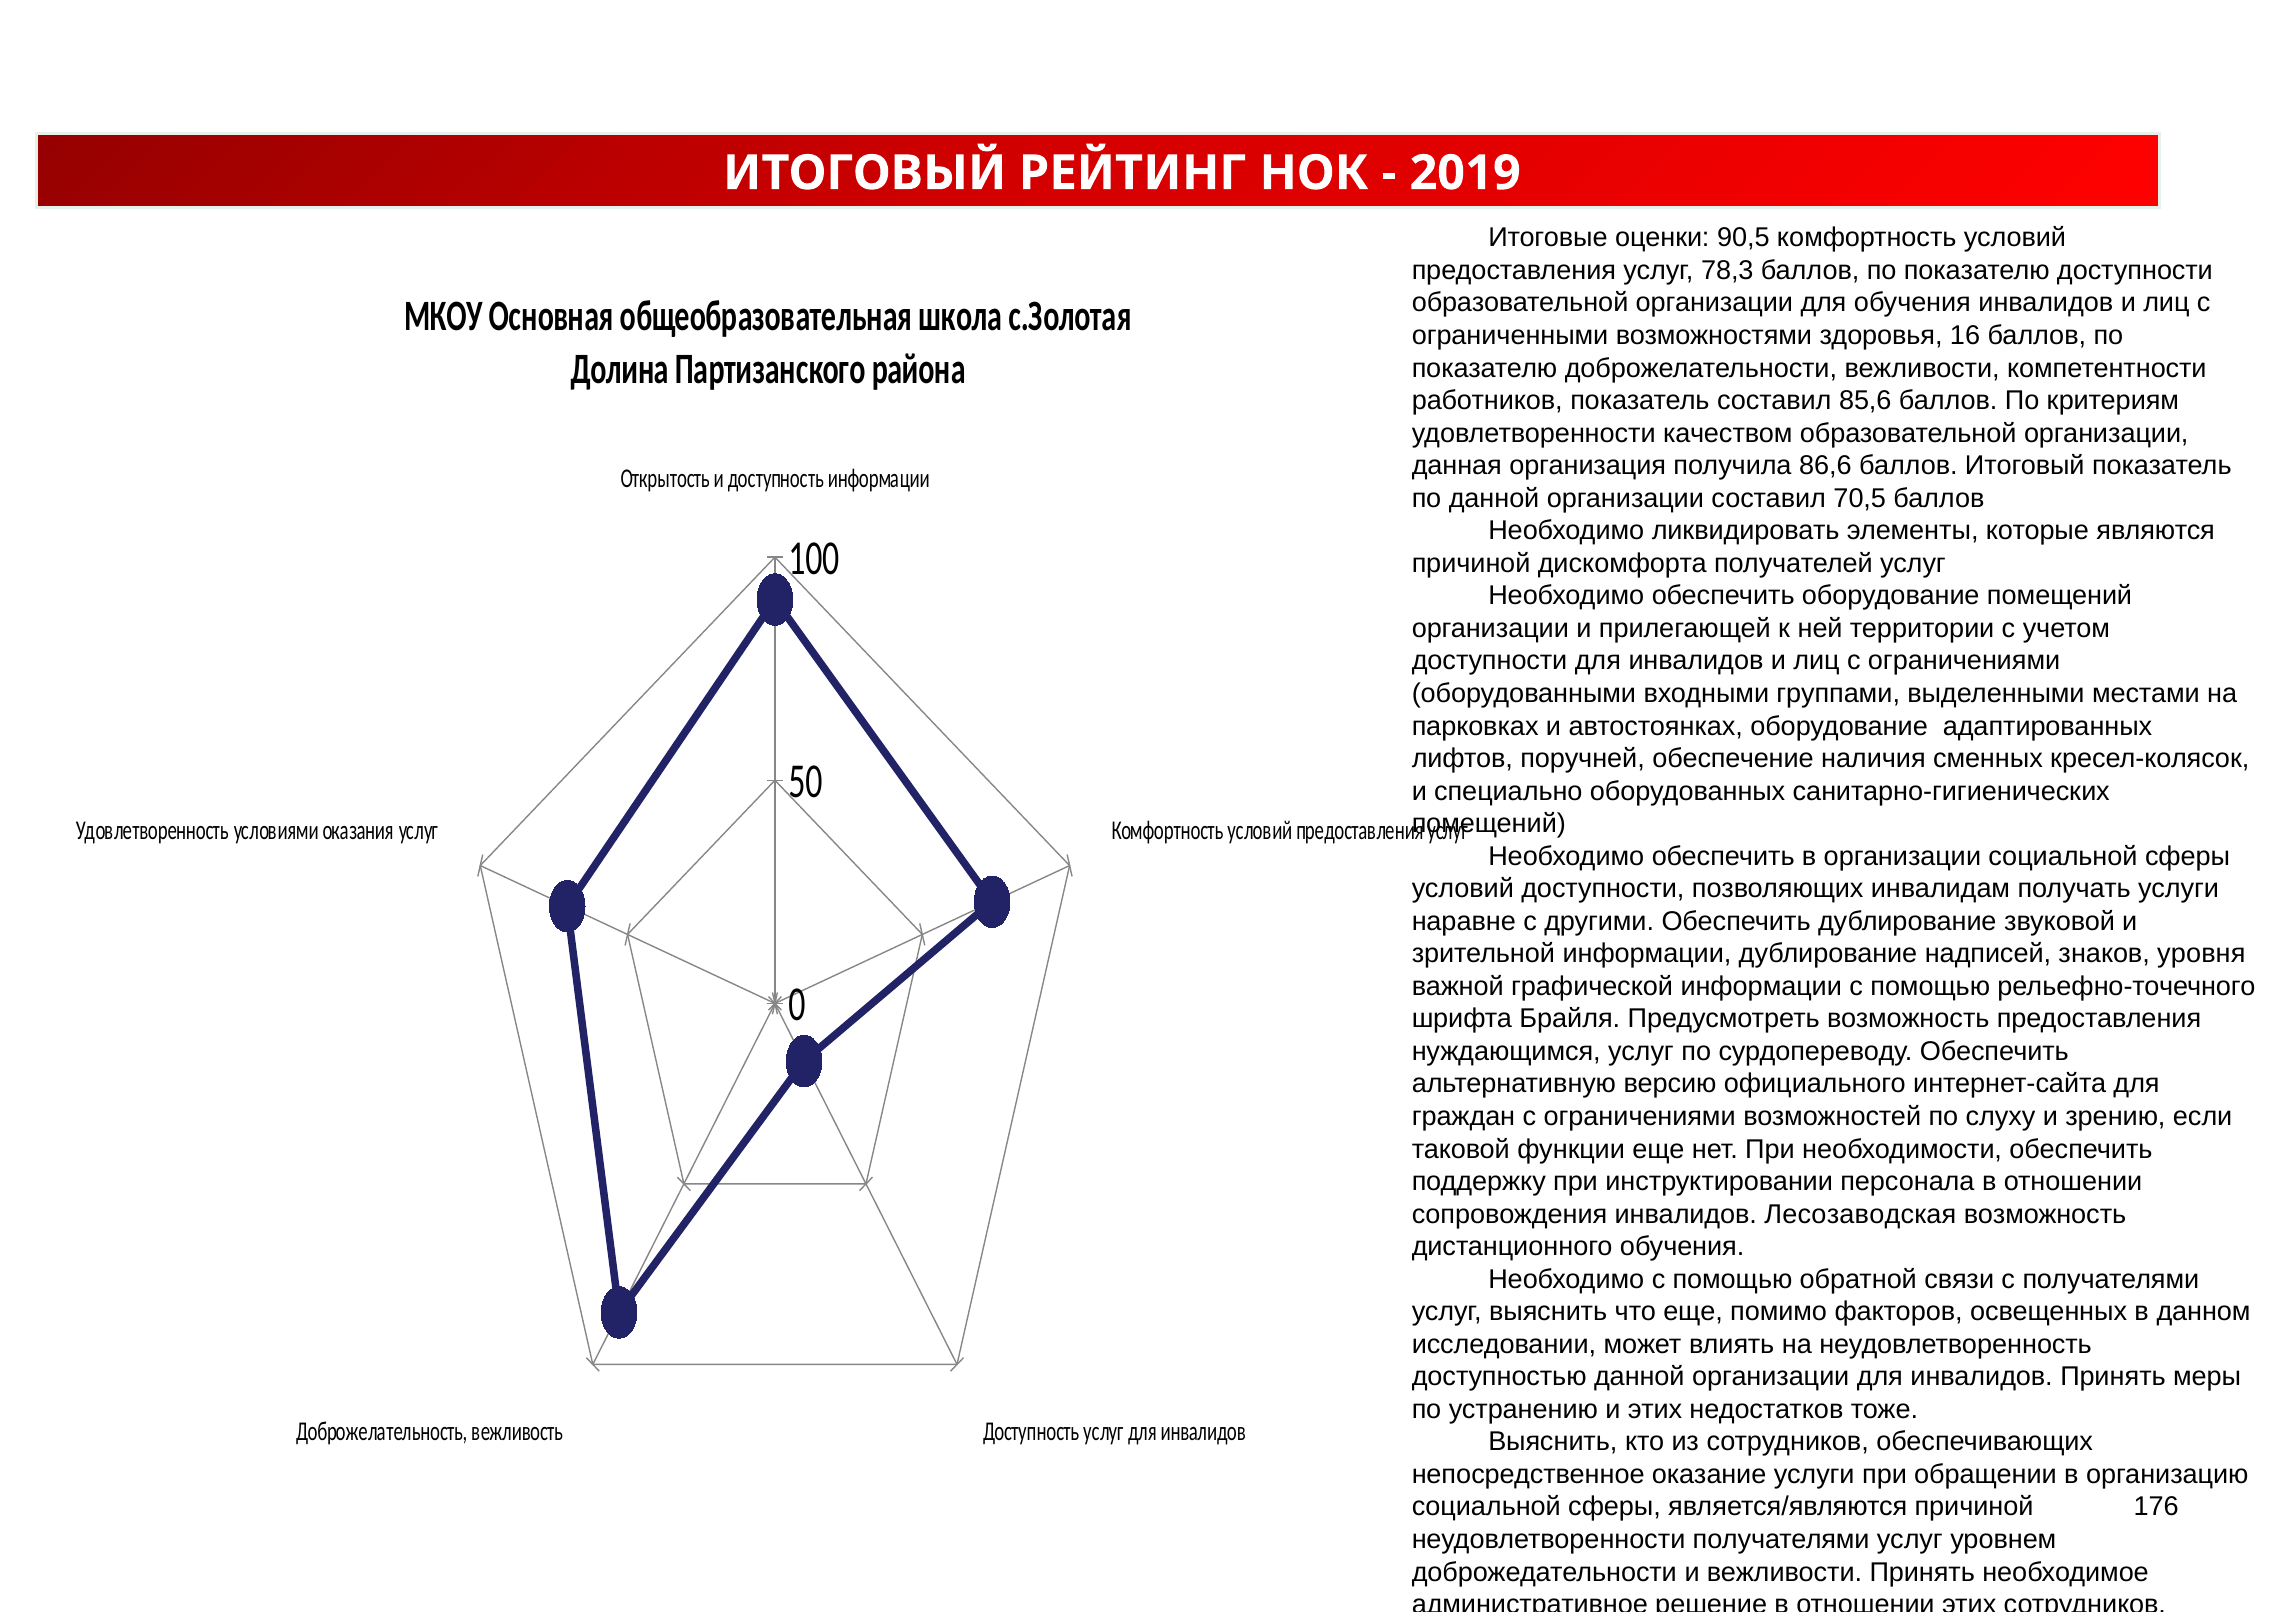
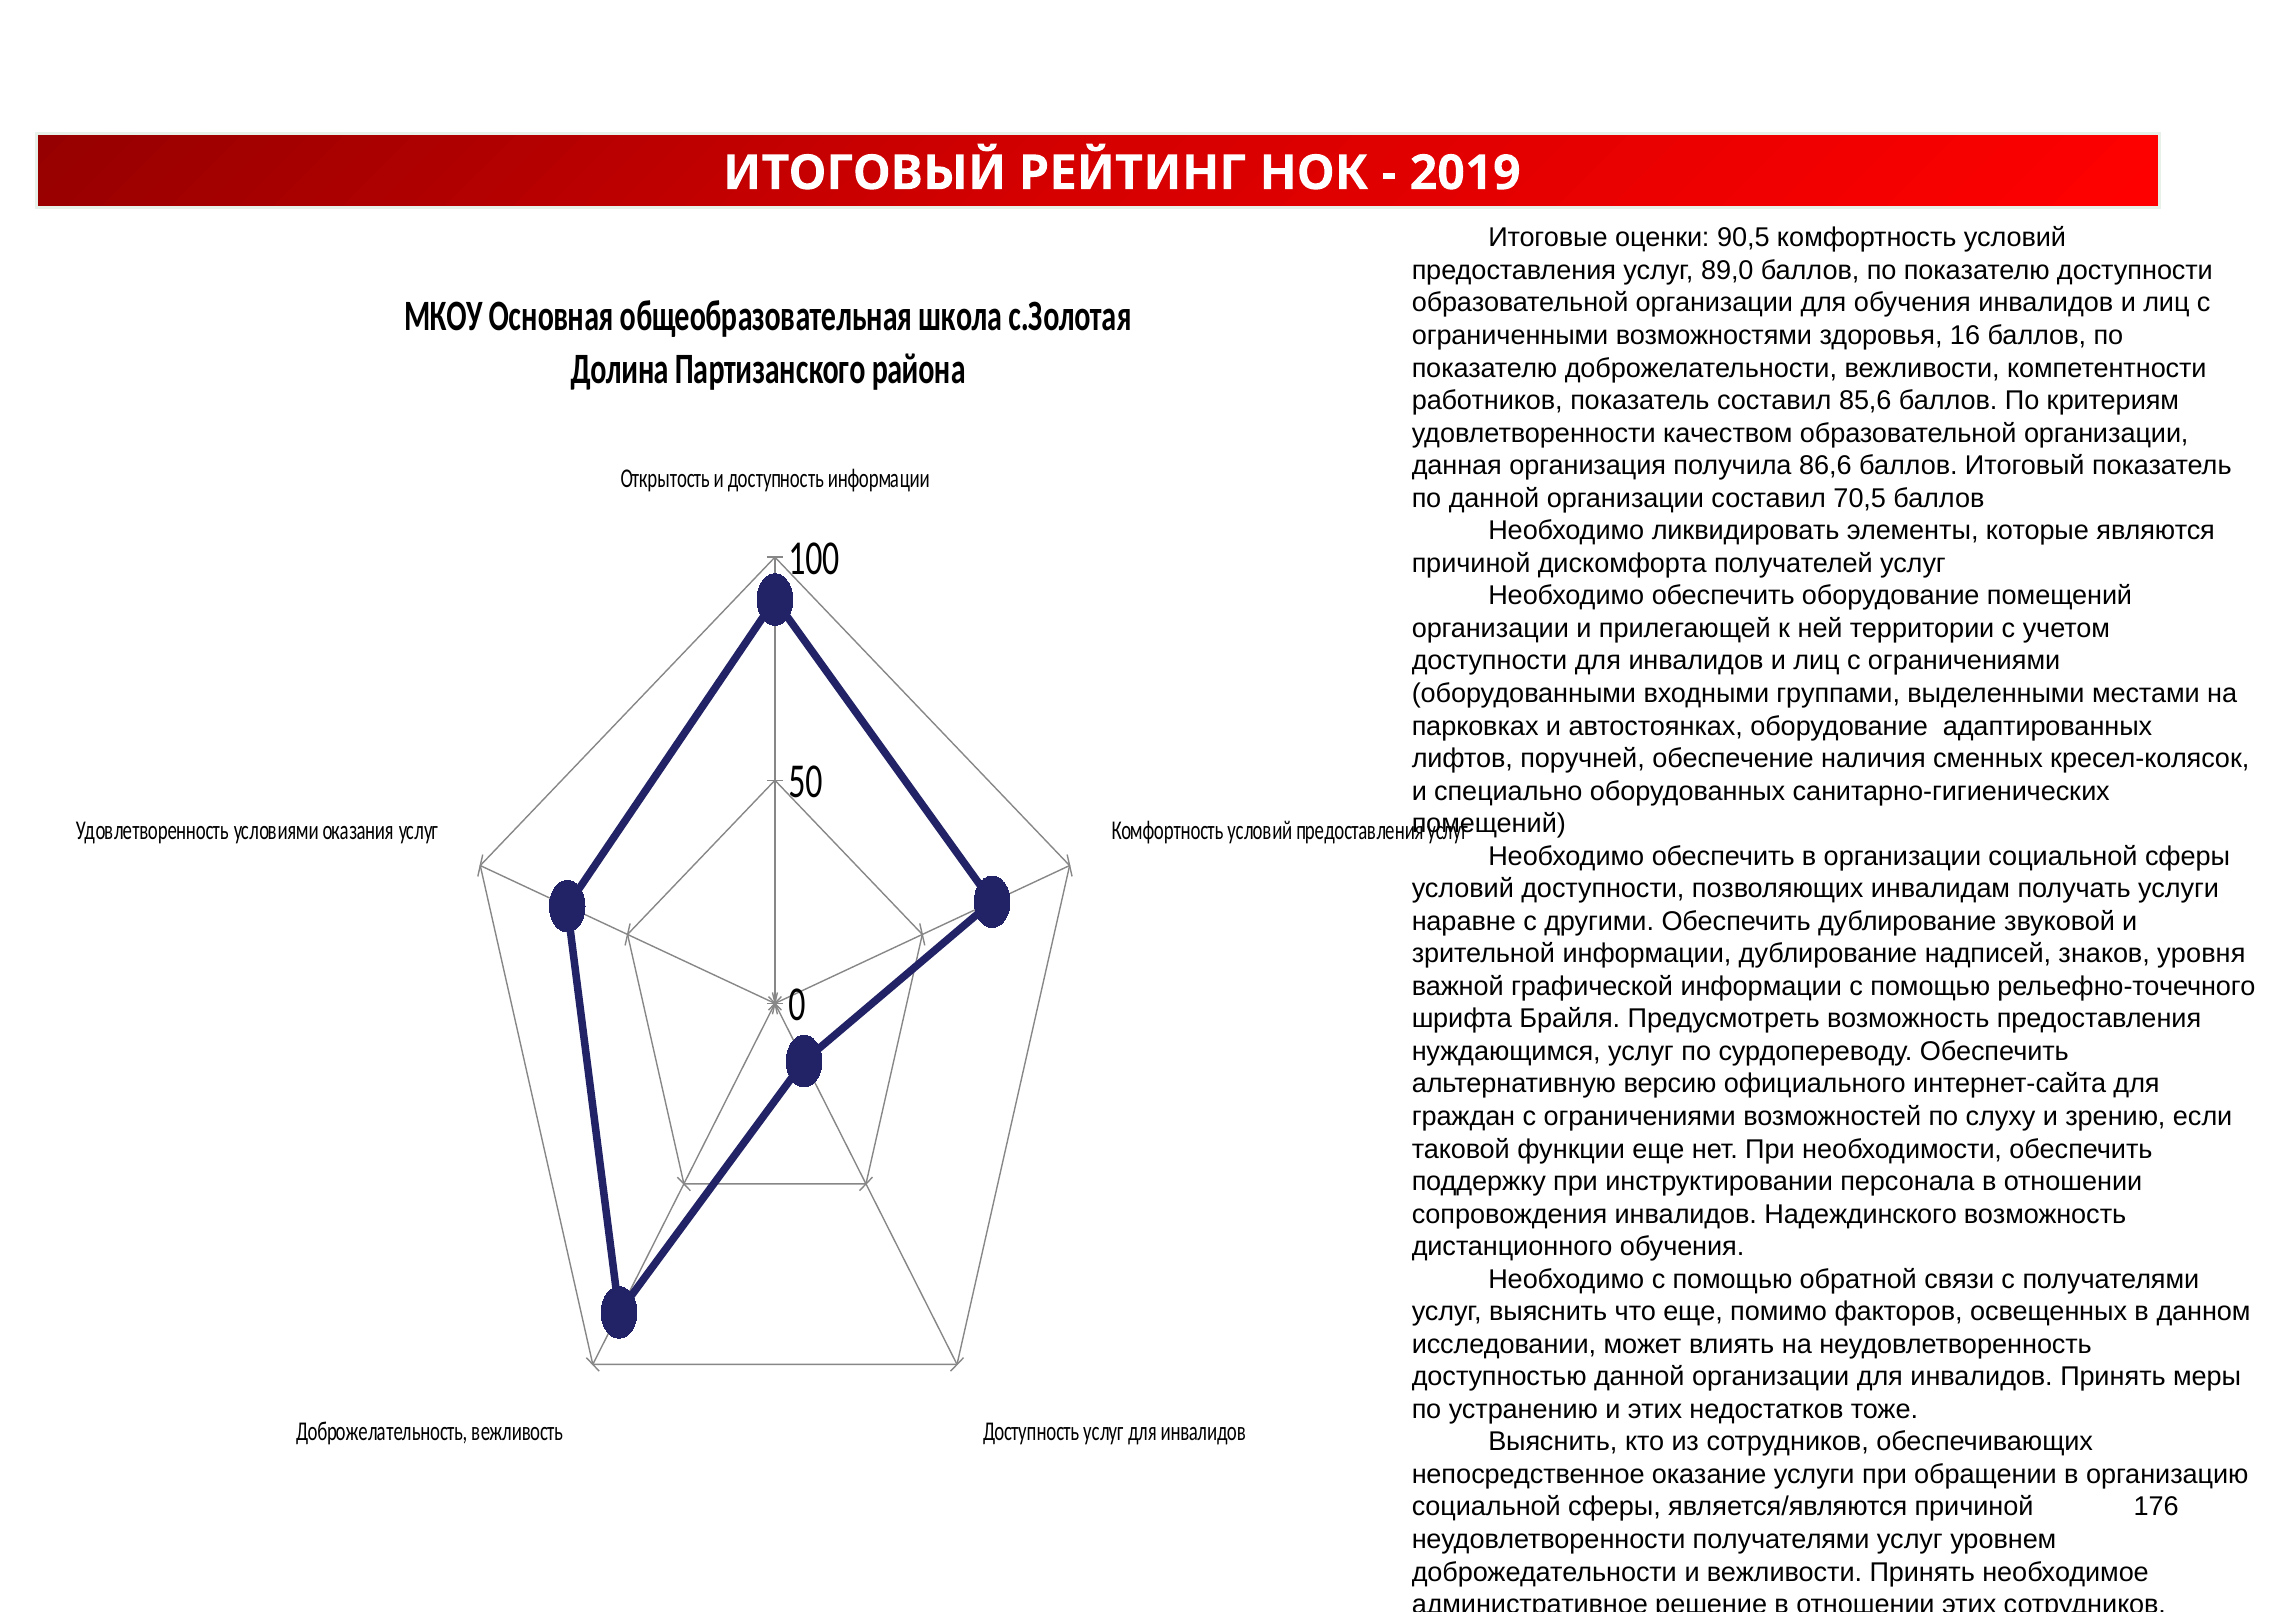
78,3: 78,3 -> 89,0 (1727, 271)
Лесозаводская: Лесозаводская -> Надеждинского (1861, 1214)
